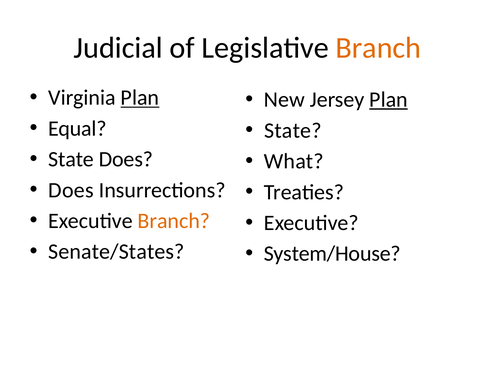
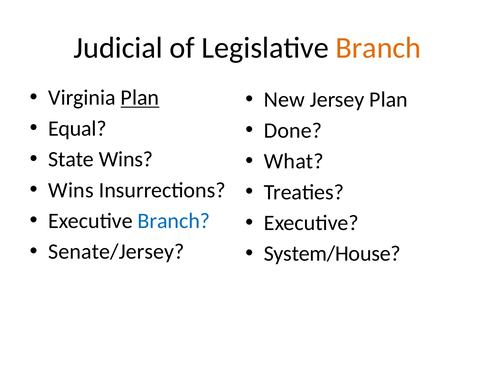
Plan underline: present -> none (389, 100)
State: State -> Done (293, 131)
State Does: Does -> Wins (126, 159)
Does: Does -> Wins (71, 190)
Branch colour: orange -> blue (174, 221)
Senate/States: Senate/States -> Senate/Jersey (116, 252)
